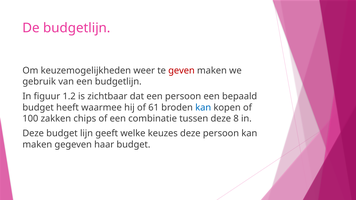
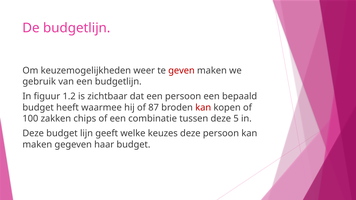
61: 61 -> 87 (154, 108)
kan colour: blue -> red (203, 108)
8: 8 -> 5 (236, 119)
